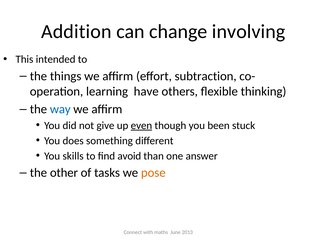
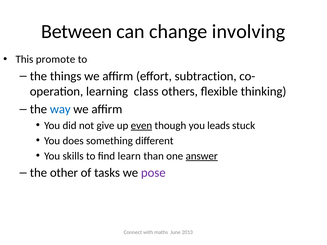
Addition: Addition -> Between (77, 32)
intended: intended -> promote (56, 59)
have: have -> class (146, 92)
been: been -> leads (219, 126)
avoid: avoid -> learn (129, 156)
answer underline: none -> present (202, 156)
pose colour: orange -> purple (153, 173)
